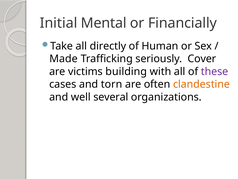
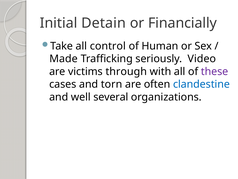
Mental: Mental -> Detain (104, 23)
directly: directly -> control (108, 46)
Cover: Cover -> Video (202, 59)
building: building -> through (126, 71)
clandestine colour: orange -> blue (201, 84)
